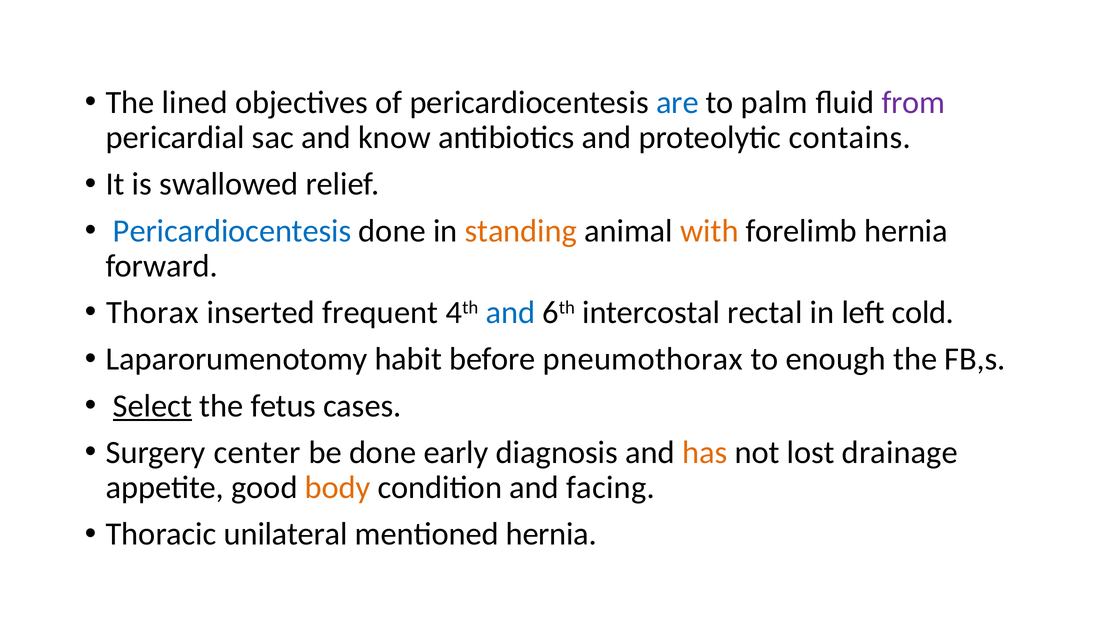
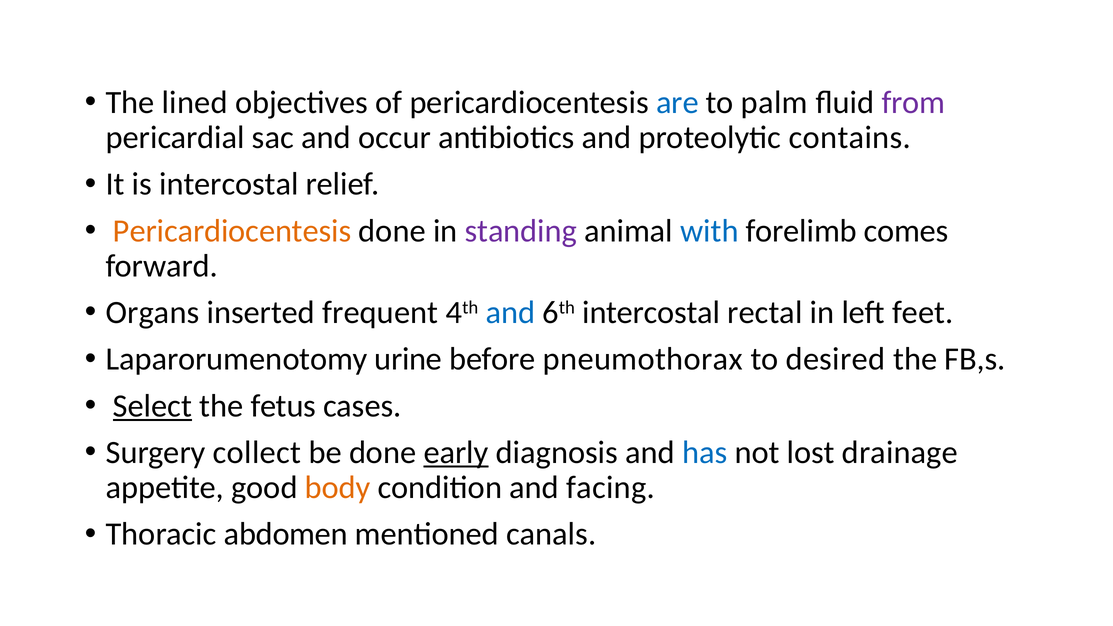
know: know -> occur (394, 138)
is swallowed: swallowed -> intercostal (229, 184)
Pericardiocentesis colour: blue -> orange (232, 231)
standing colour: orange -> purple (521, 231)
with colour: orange -> blue (709, 231)
forelimb hernia: hernia -> comes (906, 231)
Thorax: Thorax -> Organs (153, 313)
cold: cold -> feet (923, 313)
habit: habit -> urine (408, 359)
enough: enough -> desired (836, 359)
center: center -> collect (257, 453)
early underline: none -> present (456, 453)
has colour: orange -> blue (705, 453)
unilateral: unilateral -> abdomen (286, 534)
mentioned hernia: hernia -> canals (551, 534)
